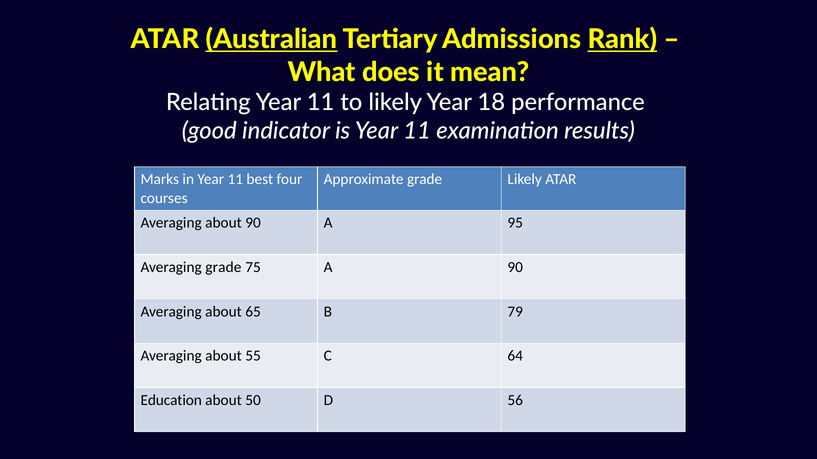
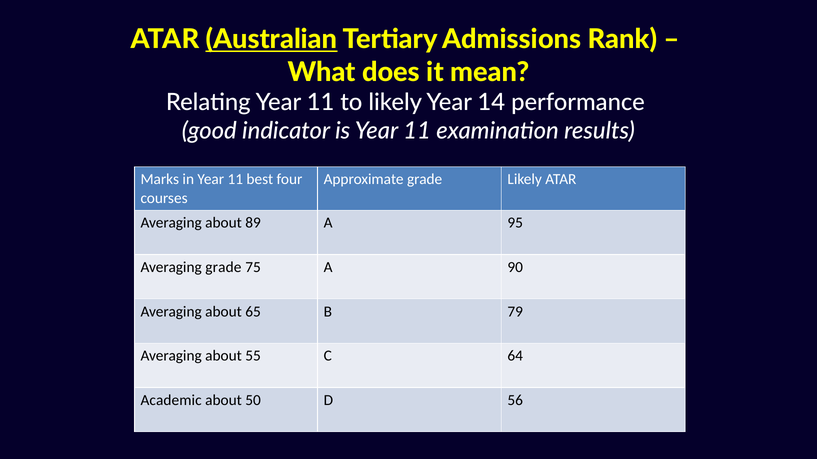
Rank underline: present -> none (622, 40)
18: 18 -> 14 (491, 103)
about 90: 90 -> 89 (253, 223)
Education: Education -> Academic (171, 400)
